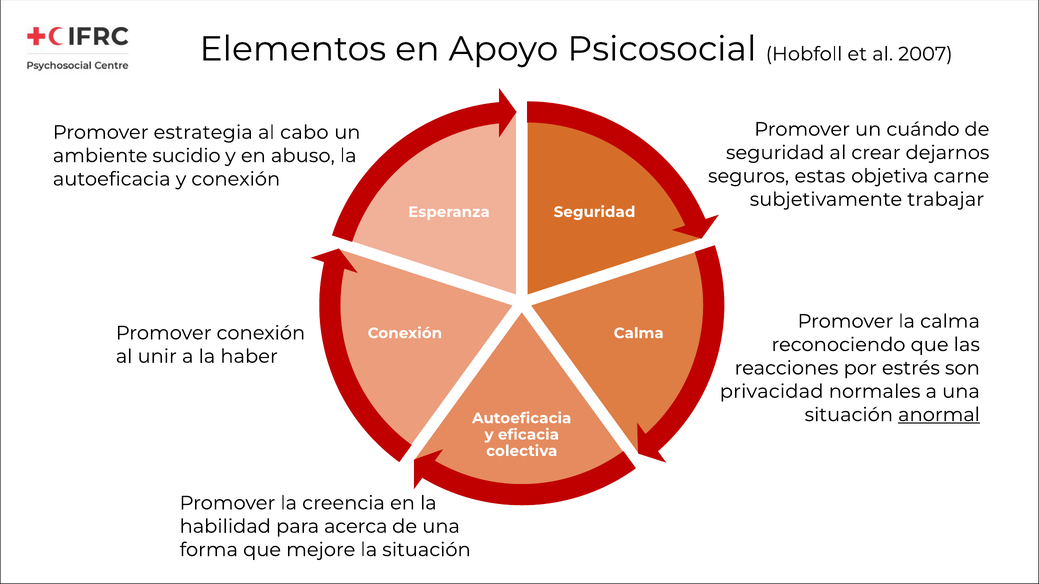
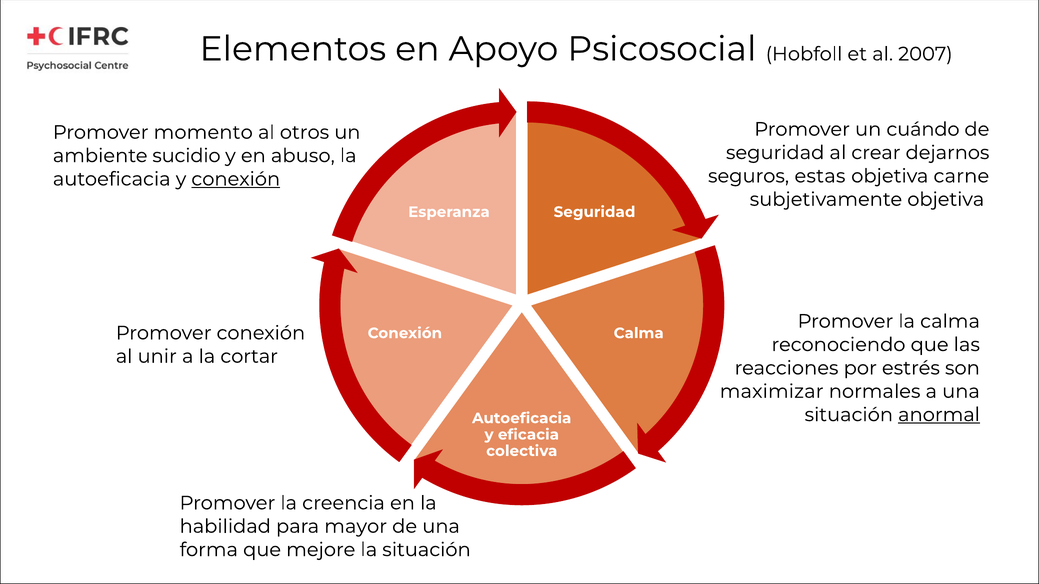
estrategia: estrategia -> momento (203, 132)
cabo: cabo -> otros (304, 132)
conexión underline: none -> present (236, 179)
subjetivamente trabajar: trabajar -> objetiva (946, 200)
haber: haber -> cortar (249, 357)
privacidad: privacidad -> maximizar (772, 392)
acerca: acerca -> mayor (356, 527)
